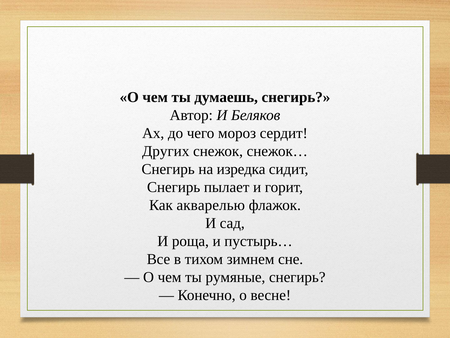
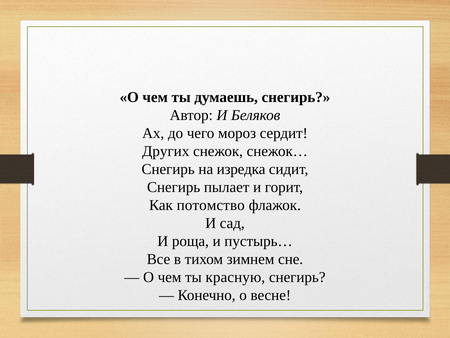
акварелью: акварелью -> потомство (211, 205)
румяные: румяные -> красную (235, 277)
